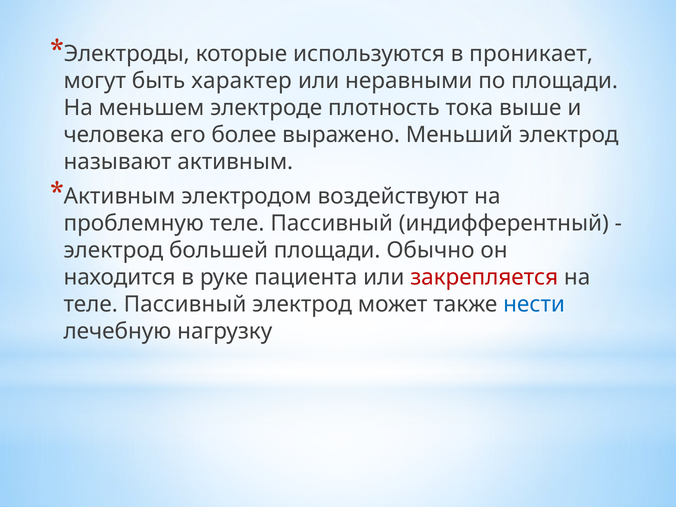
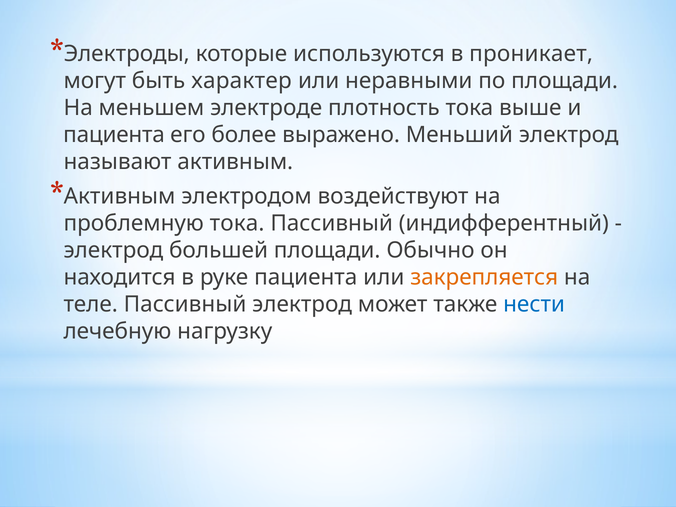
человека: человека -> пациента (114, 135)
проблемную теле: теле -> тока (237, 223)
закрепляется colour: red -> orange (484, 277)
